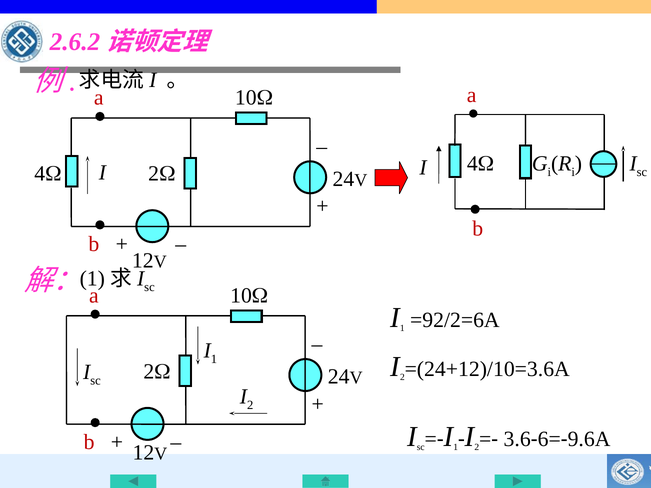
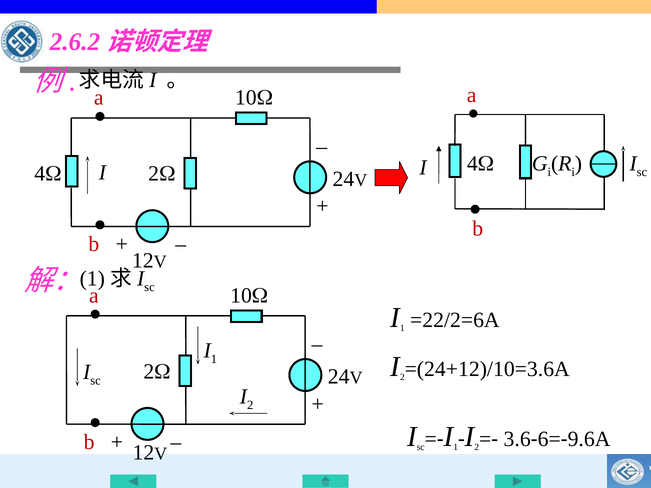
=92/2=6A: =92/2=6A -> =22/2=6A (455, 320)
